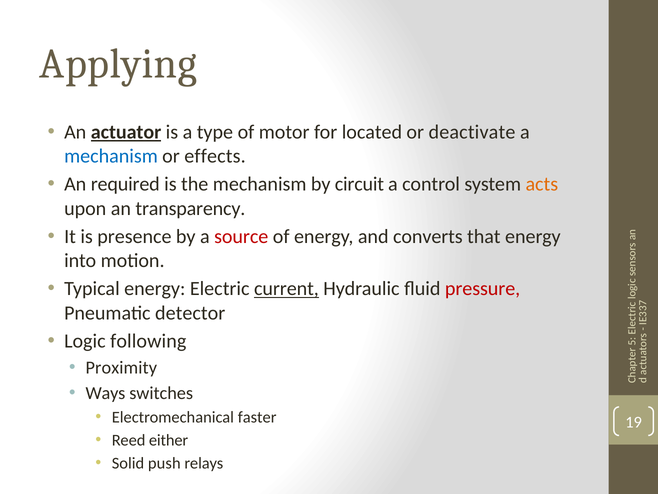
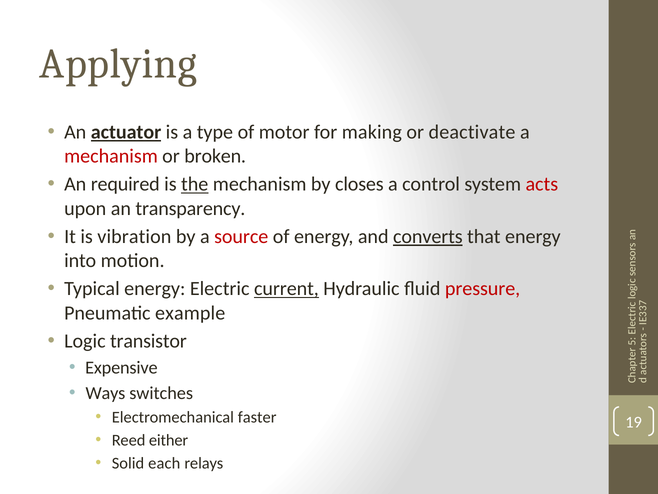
located: located -> making (372, 132)
mechanism colour: blue -> red (111, 156)
effects: effects -> broken (215, 156)
the underline: none -> present (195, 184)
circuit: circuit -> closes (359, 184)
acts colour: orange -> red (542, 184)
presence: presence -> vibration (134, 236)
converts underline: none -> present (428, 236)
detector: detector -> example (190, 313)
following: following -> transistor (148, 341)
Proximity: Proximity -> Expensive (121, 367)
push: push -> each (164, 463)
